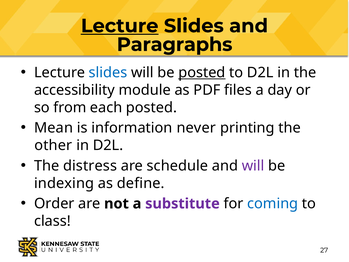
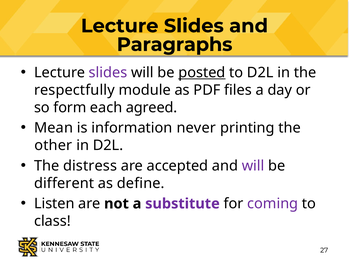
Lecture underline: present -> none (120, 26)
slides colour: blue -> purple (108, 73)
accessibility: accessibility -> respectfully (74, 90)
from: from -> form (70, 107)
each posted: posted -> agreed (152, 107)
schedule: schedule -> accepted (177, 166)
indexing: indexing -> different (64, 183)
Order: Order -> Listen (54, 203)
coming colour: blue -> purple (273, 203)
